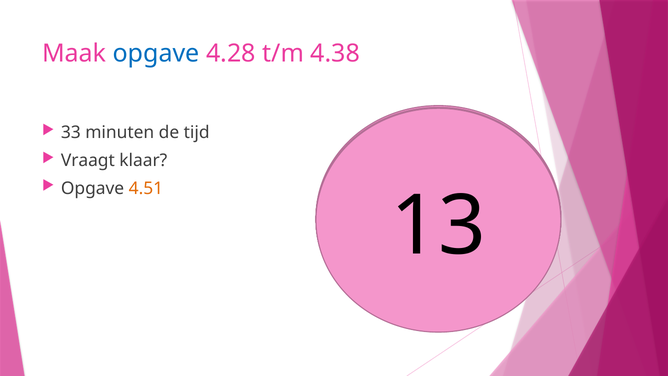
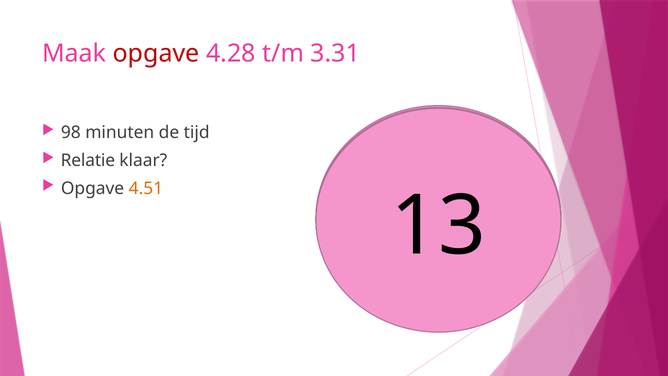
opgave colour: blue -> red (156, 53)
4.38: 4.38 -> 3.31 (335, 53)
33: 33 -> 98 (71, 133)
Vraagt: Vraagt -> Relatie (88, 160)
